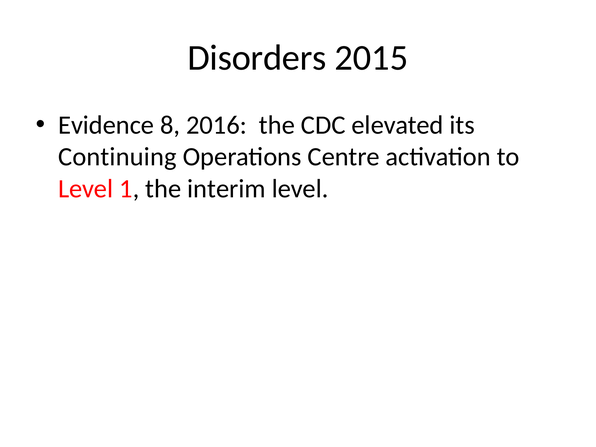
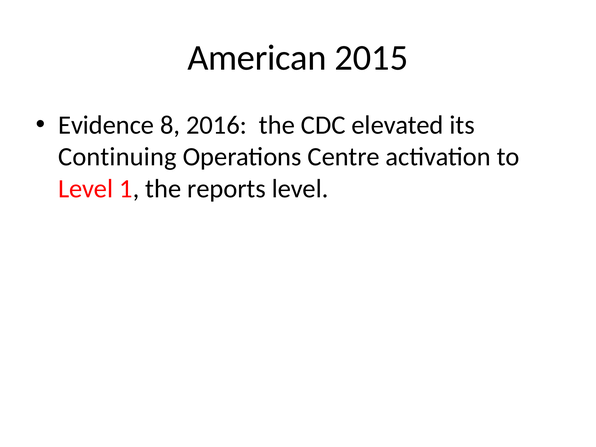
Disorders: Disorders -> American (257, 58)
interim: interim -> reports (226, 189)
